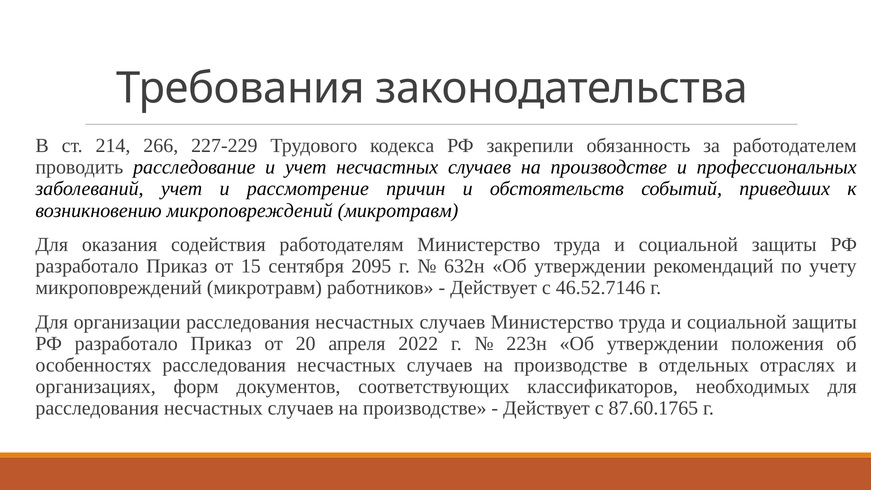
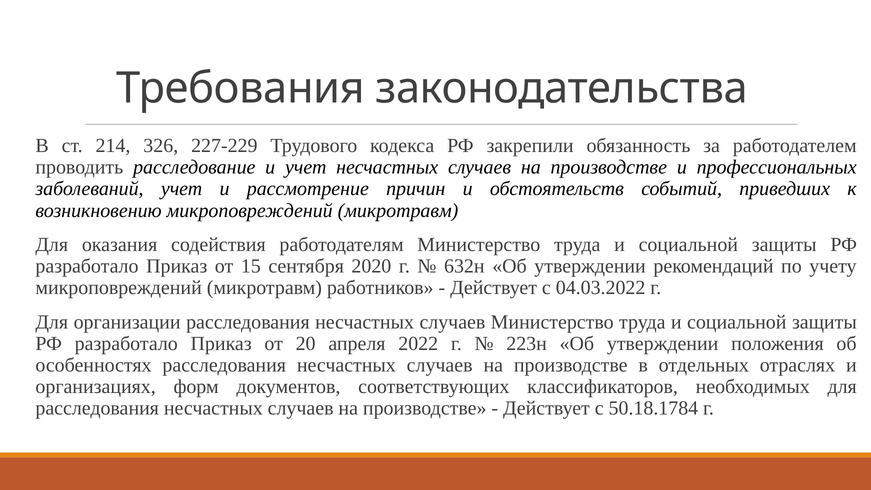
266: 266 -> 326 (161, 146)
2095: 2095 -> 2020 (371, 266)
46.52.7146: 46.52.7146 -> 04.03.2022 (601, 288)
87.60.1765: 87.60.1765 -> 50.18.1784 (653, 408)
